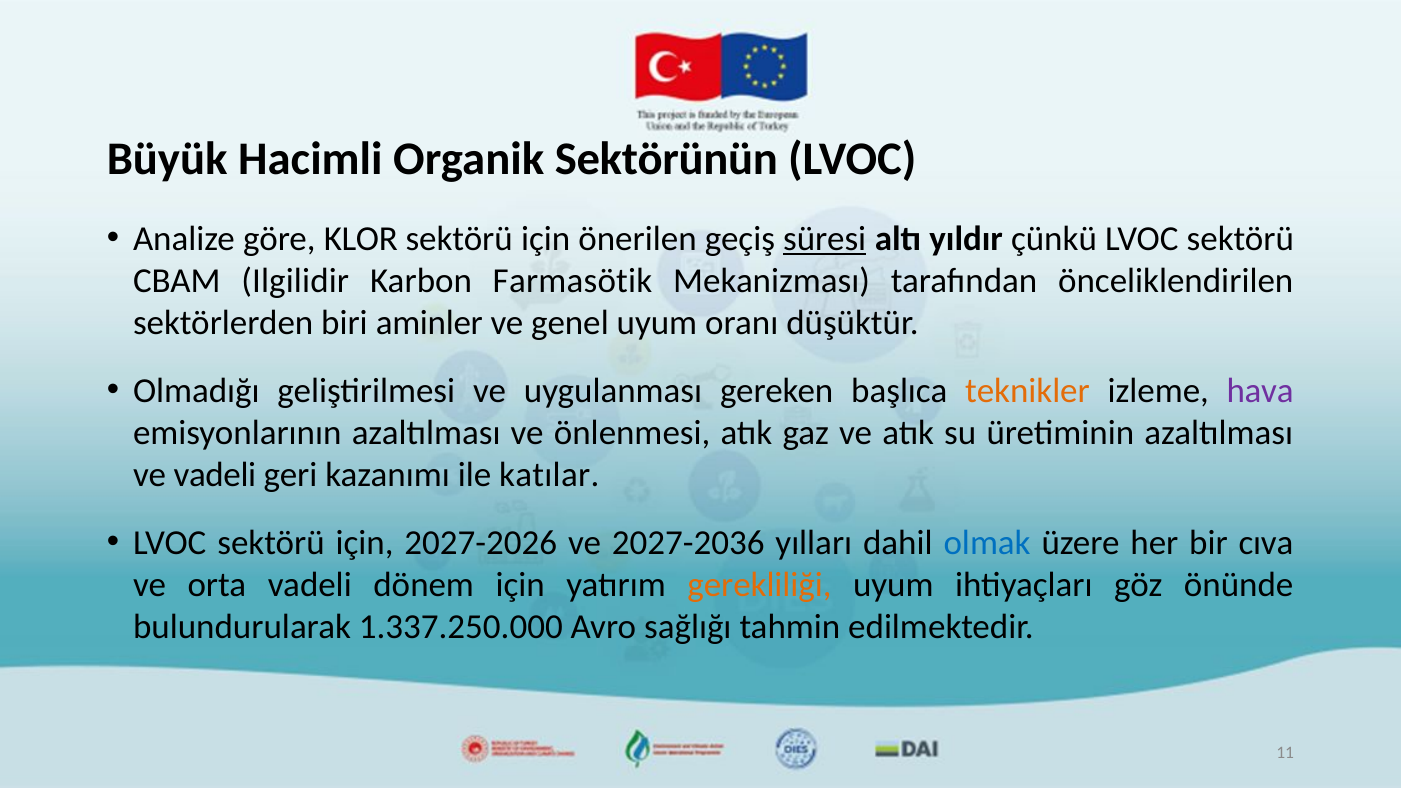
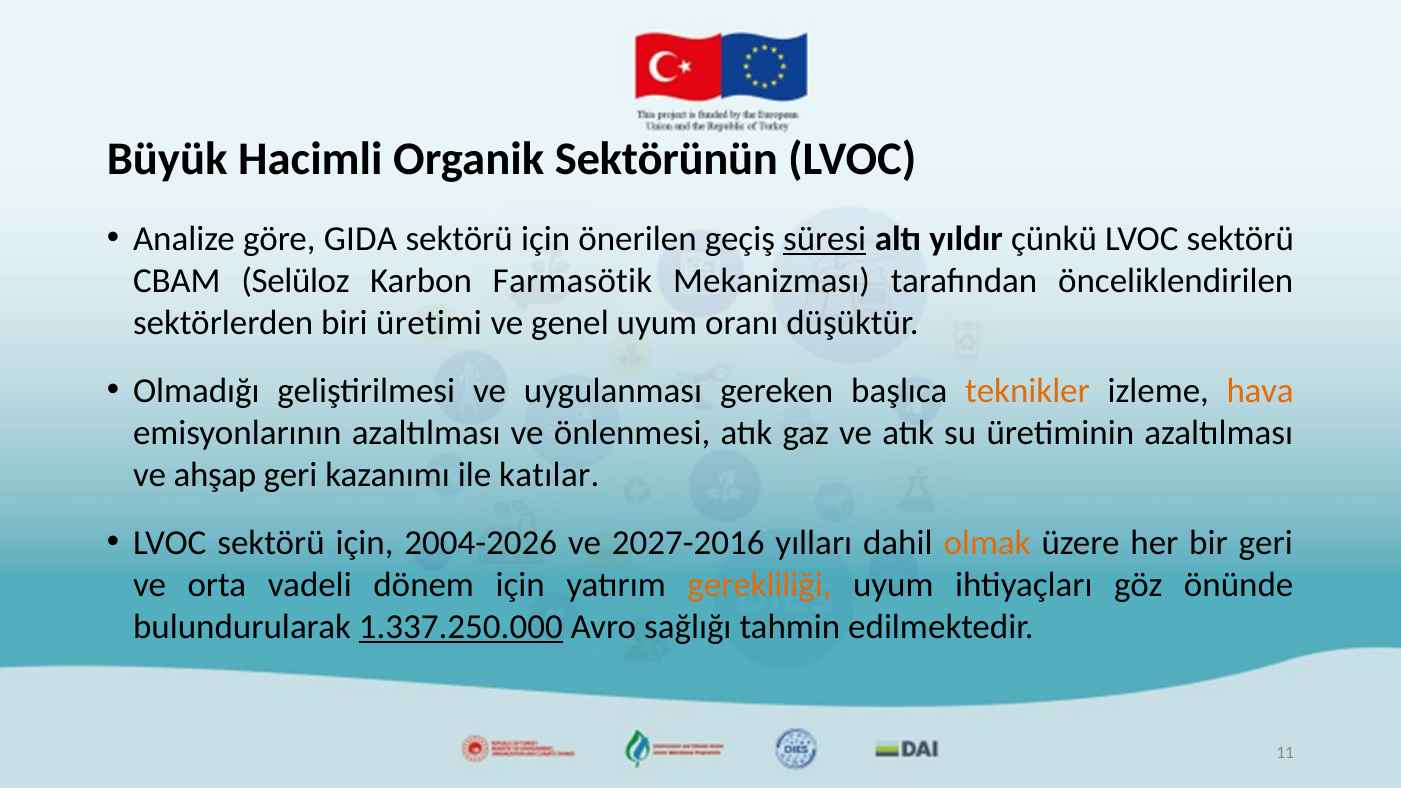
KLOR: KLOR -> GIDA (361, 239)
Ilgilidir: Ilgilidir -> Selüloz (295, 281)
aminler: aminler -> üretimi (429, 323)
hava colour: purple -> orange (1260, 391)
ve vadeli: vadeli -> ahşap (215, 475)
2027-2026: 2027-2026 -> 2004-2026 (481, 543)
2027-2036: 2027-2036 -> 2027-2016 (688, 543)
olmak colour: blue -> orange (987, 543)
bir cıva: cıva -> geri (1266, 543)
1.337.250.000 underline: none -> present (461, 627)
